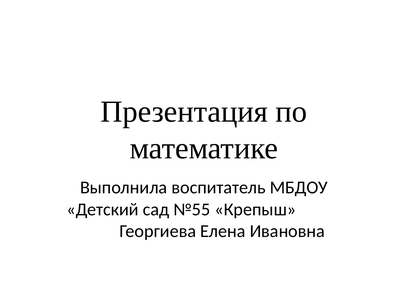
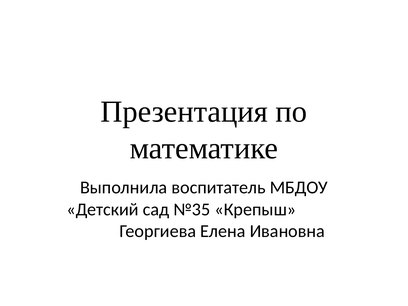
№55: №55 -> №35 (192, 209)
